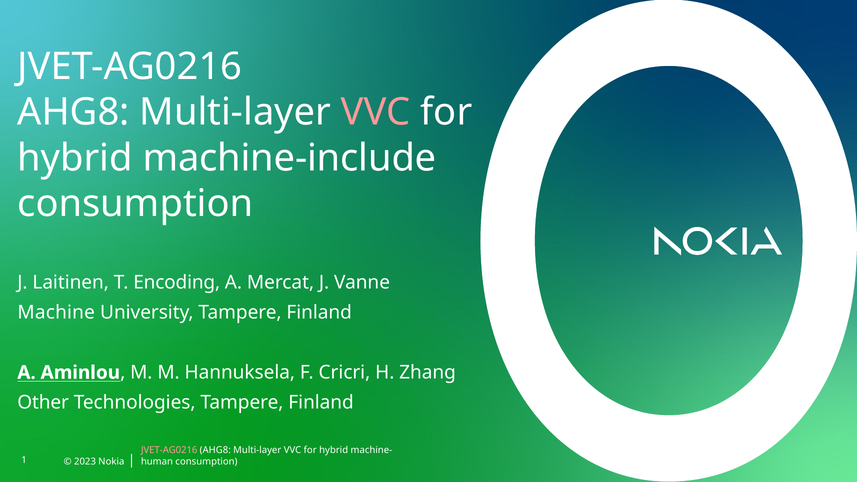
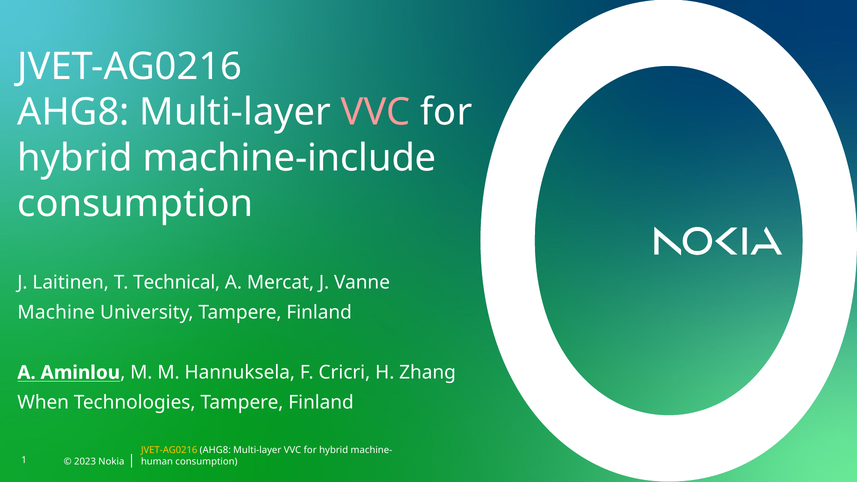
Encoding: Encoding -> Technical (177, 283)
Other: Other -> When (43, 403)
JVET-AG0216 colour: pink -> yellow (169, 450)
